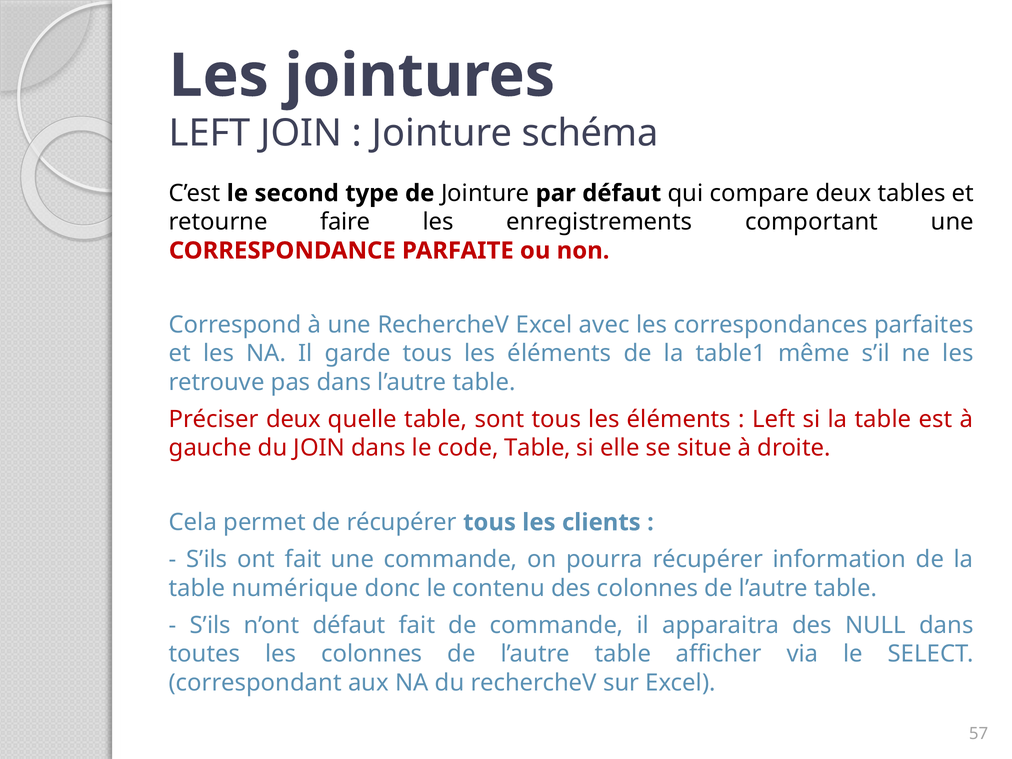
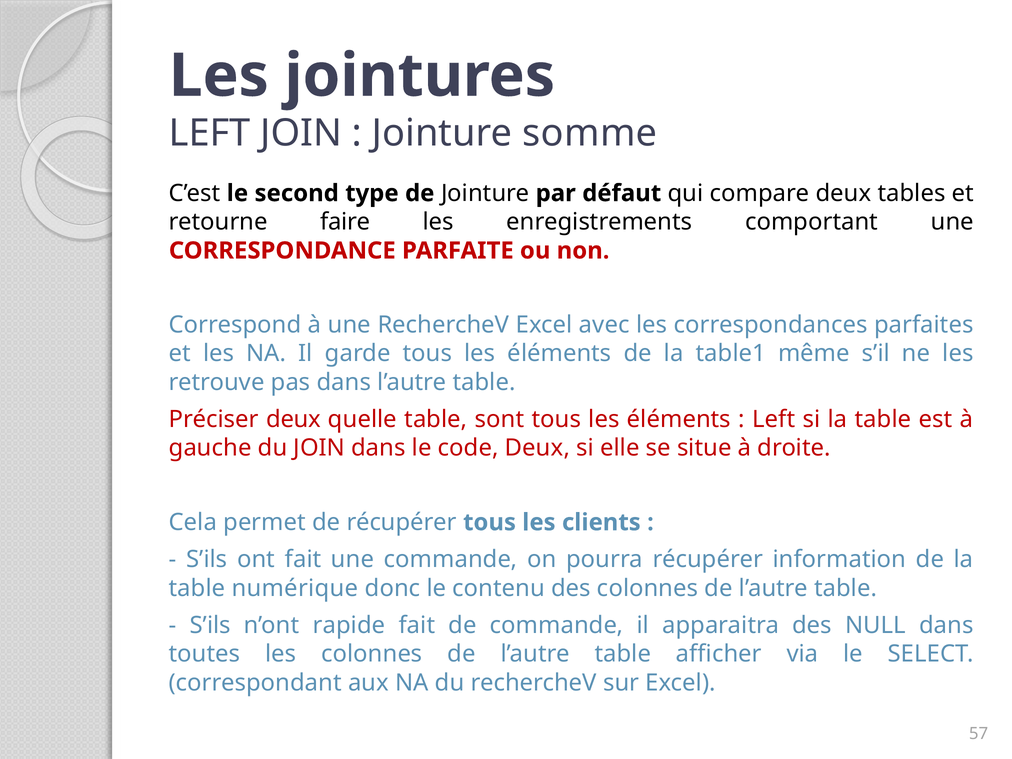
schéma: schéma -> somme (590, 133)
code Table: Table -> Deux (537, 448)
n’ont défaut: défaut -> rapide (349, 625)
